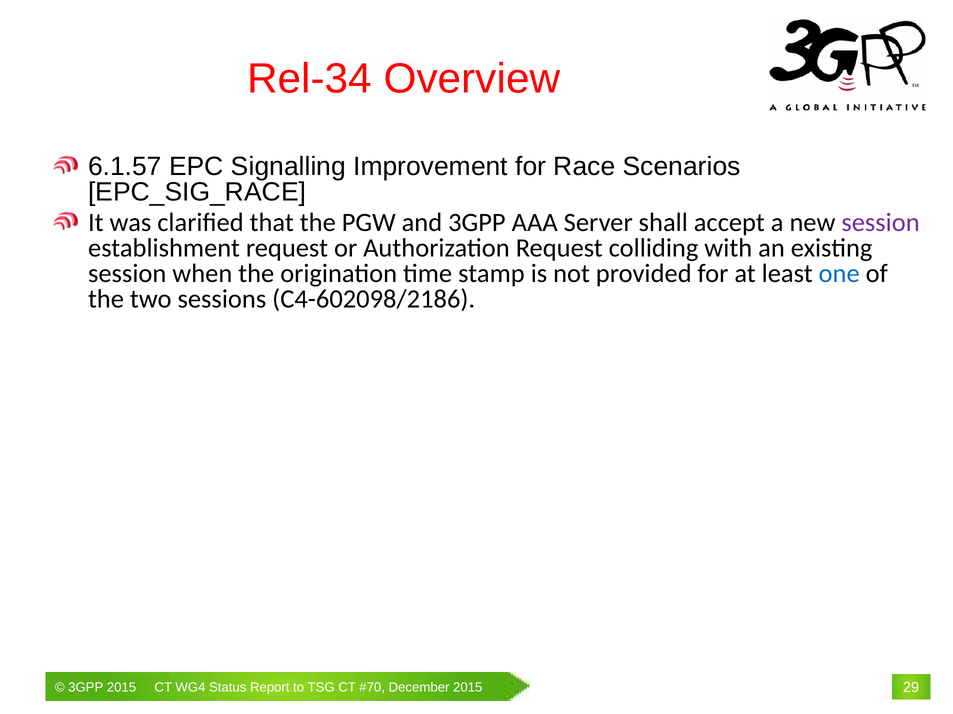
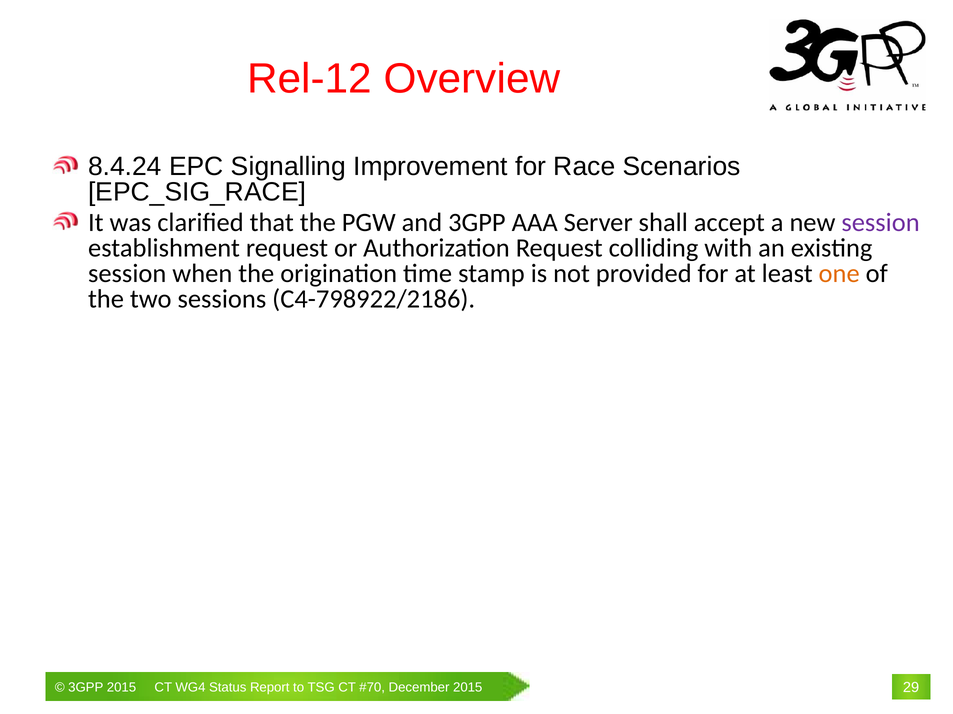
Rel-34: Rel-34 -> Rel-12 (309, 79)
6.1.57: 6.1.57 -> 8.4.24 (125, 167)
one colour: blue -> orange (839, 274)
C4-602098/2186: C4-602098/2186 -> C4-798922/2186 (374, 299)
